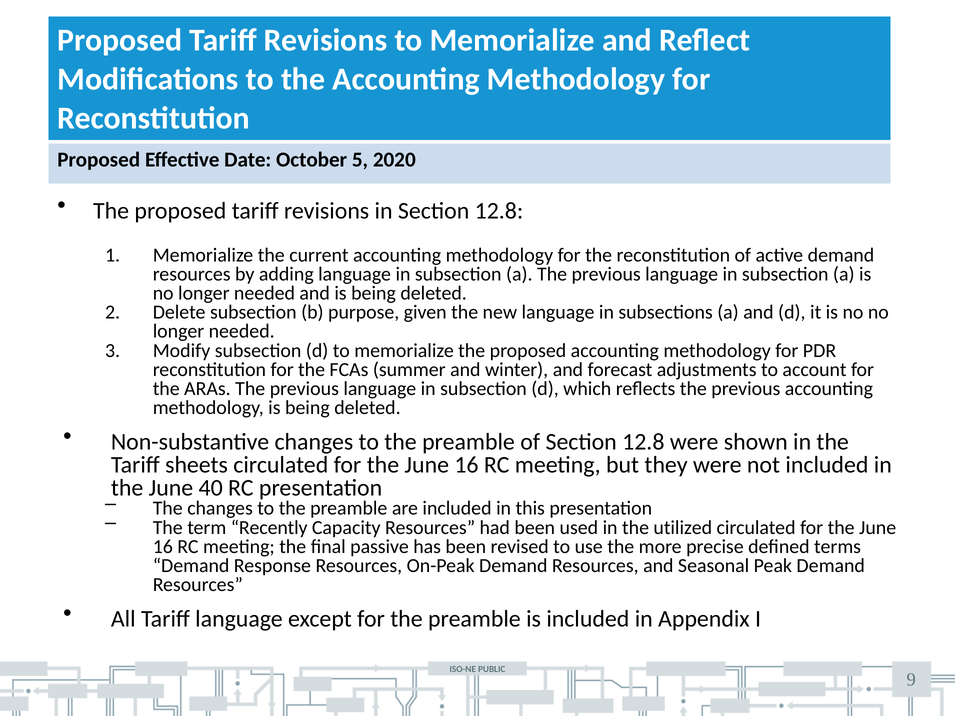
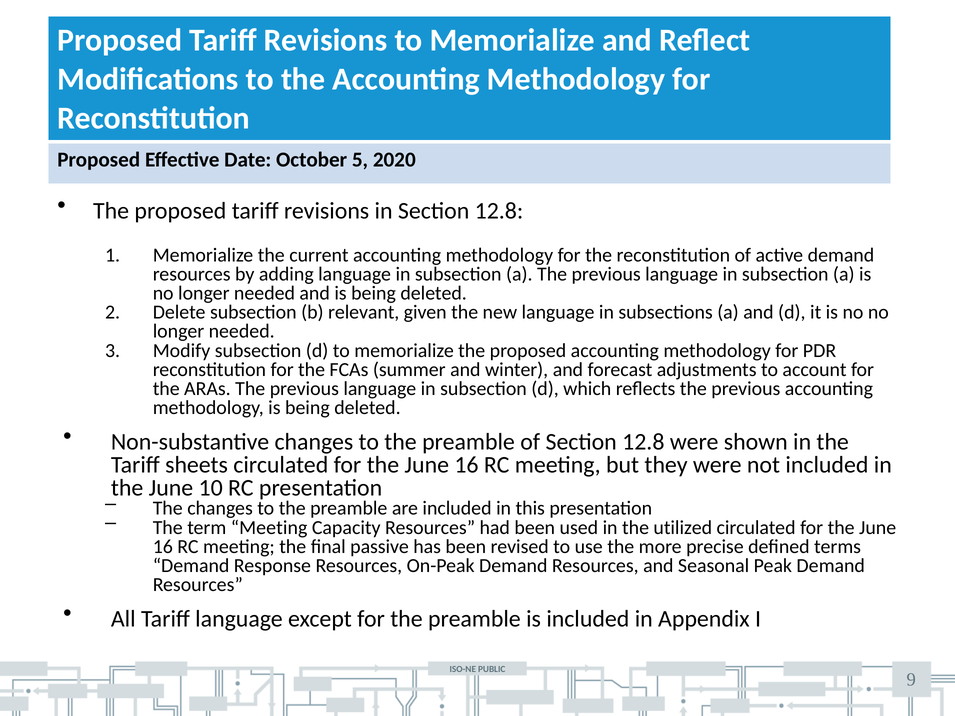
purpose: purpose -> relevant (364, 312)
40: 40 -> 10 (211, 488)
term Recently: Recently -> Meeting (269, 528)
